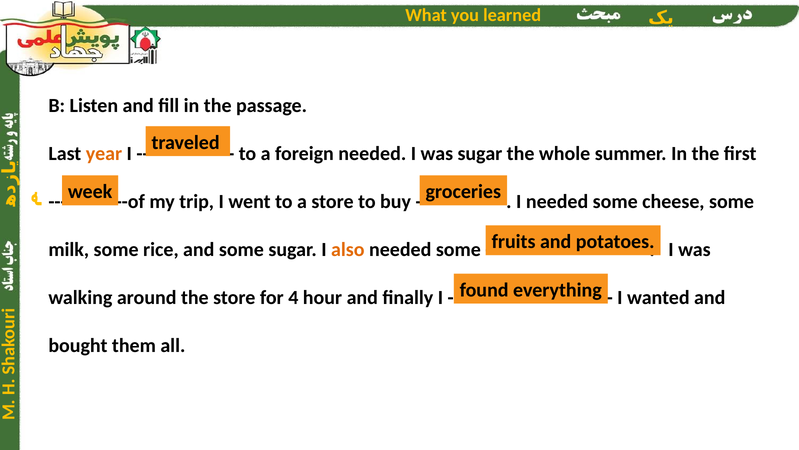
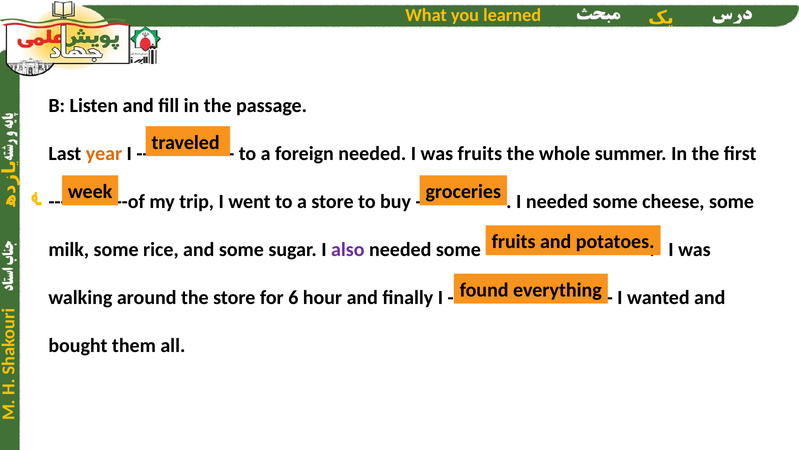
was sugar: sugar -> fruits (480, 153)
also colour: orange -> purple (348, 249)
4: 4 -> 6 (293, 297)
